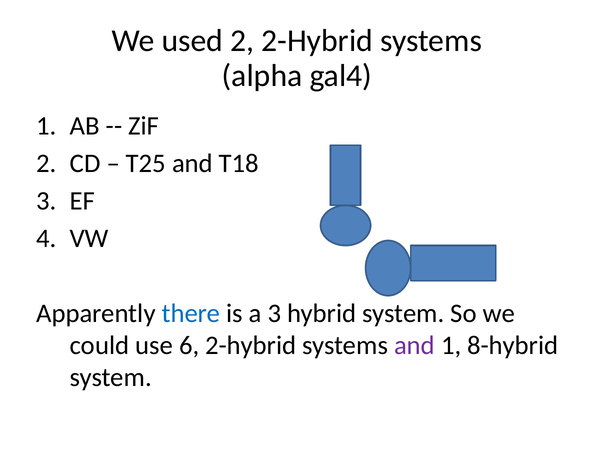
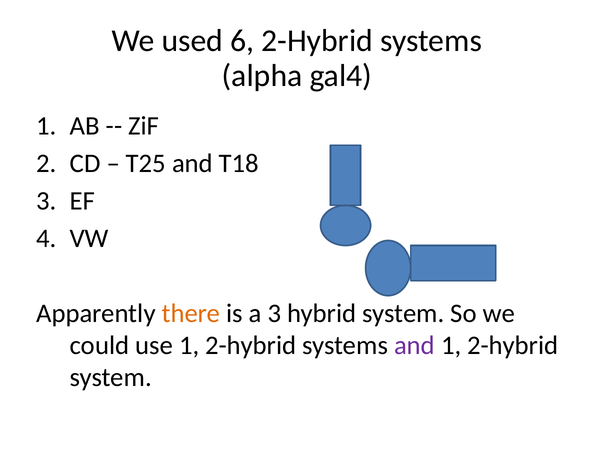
used 2: 2 -> 6 (242, 41)
there colour: blue -> orange (191, 313)
use 6: 6 -> 1 (189, 345)
8-hybrid: 8-hybrid -> 2-hybrid (513, 345)
